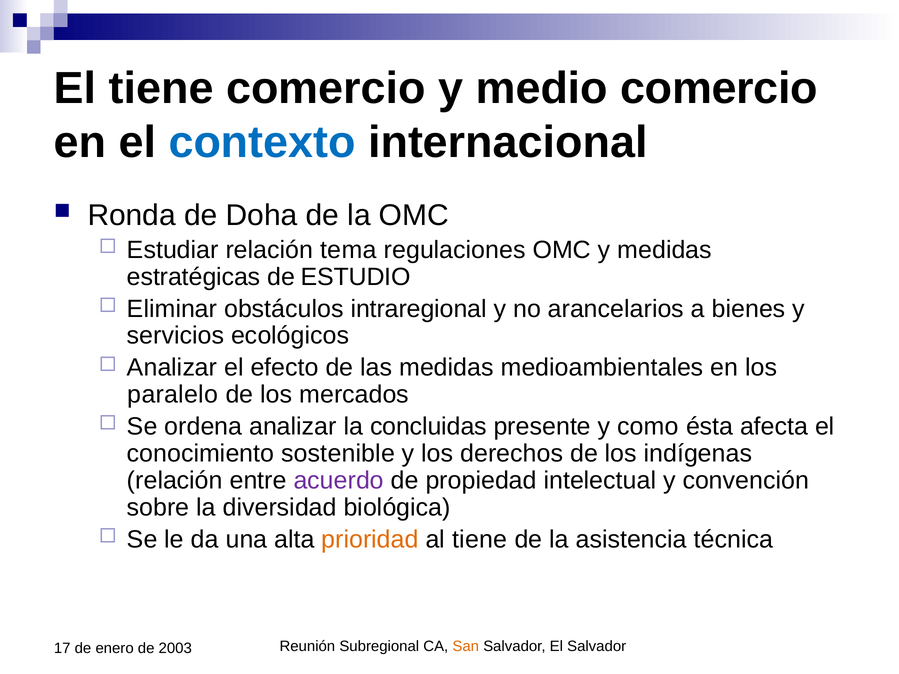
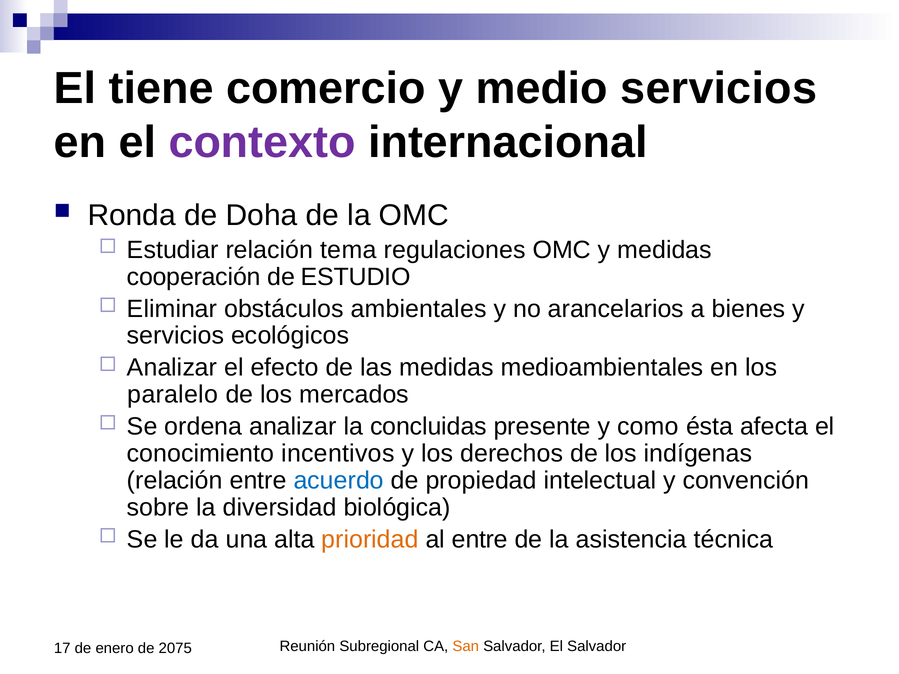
medio comercio: comercio -> servicios (719, 89)
contexto colour: blue -> purple (262, 142)
estratégicas: estratégicas -> cooperación (194, 277)
intraregional: intraregional -> ambientales (419, 309)
sostenible: sostenible -> incentivos (338, 454)
acuerdo colour: purple -> blue (339, 481)
al tiene: tiene -> entre (480, 540)
2003: 2003 -> 2075 (175, 648)
